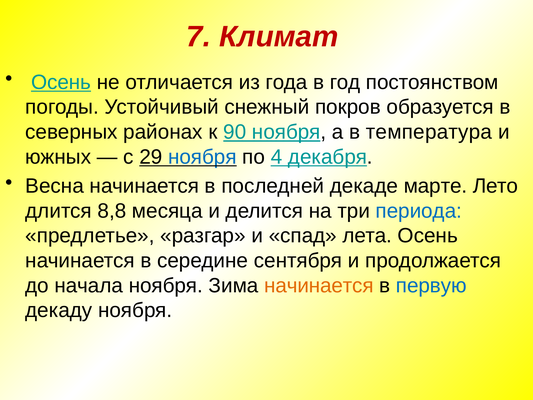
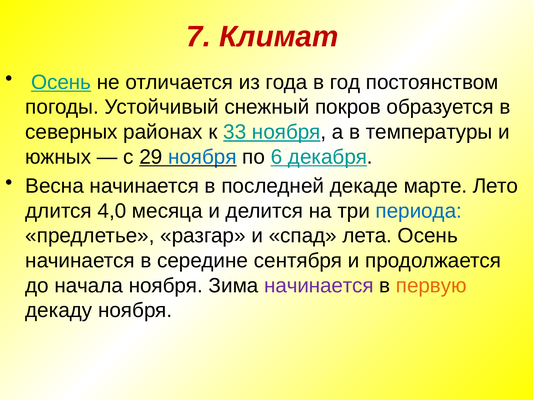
90: 90 -> 33 (235, 132)
температура: температура -> температуры (429, 132)
4: 4 -> 6 (277, 157)
8,8: 8,8 -> 4,0 (112, 211)
начинается colour: orange -> purple (319, 285)
первую colour: blue -> orange (431, 285)
